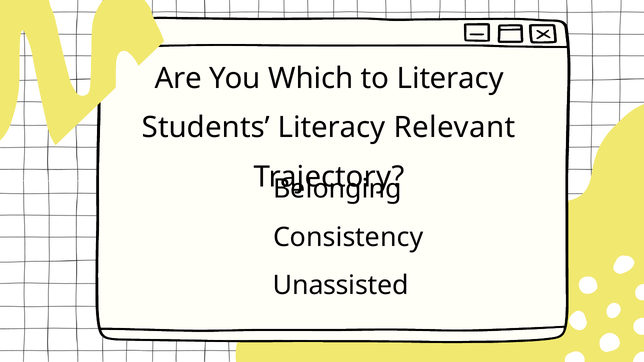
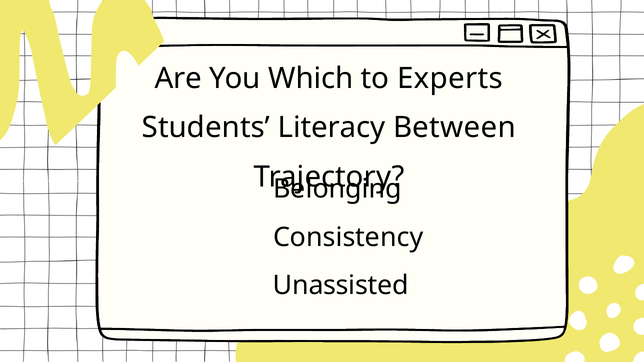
to Literacy: Literacy -> Experts (450, 78)
Relevant: Relevant -> Between (454, 128)
